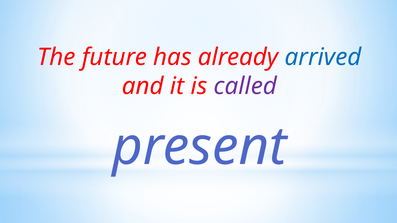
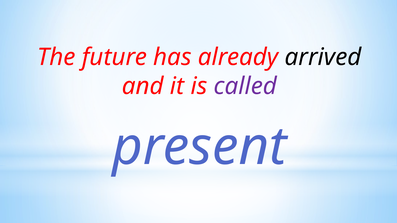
arrived colour: blue -> black (323, 57)
